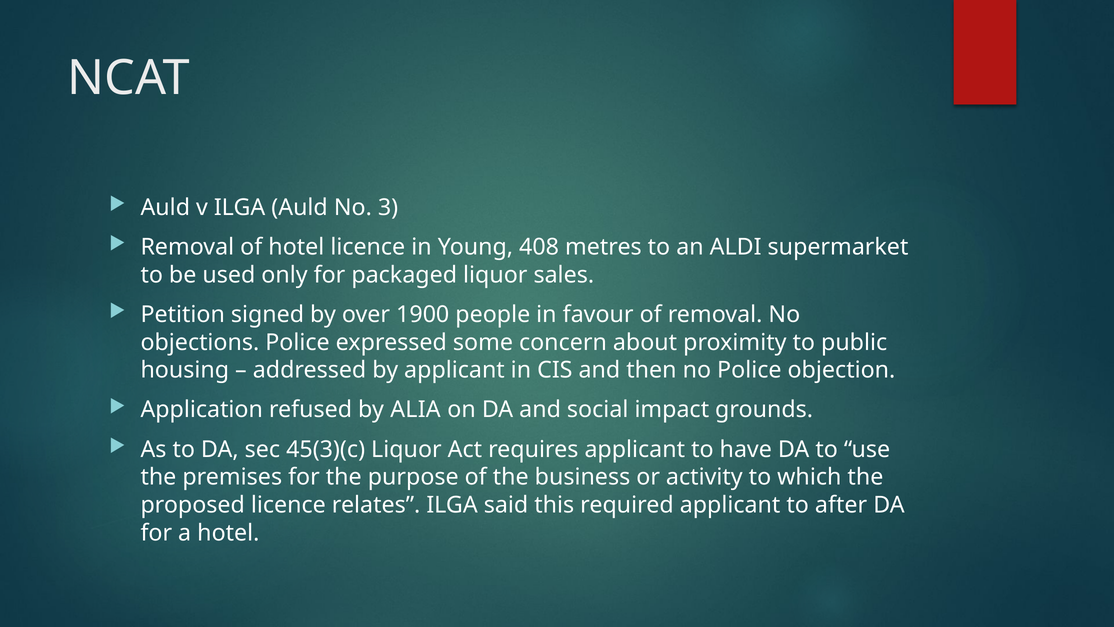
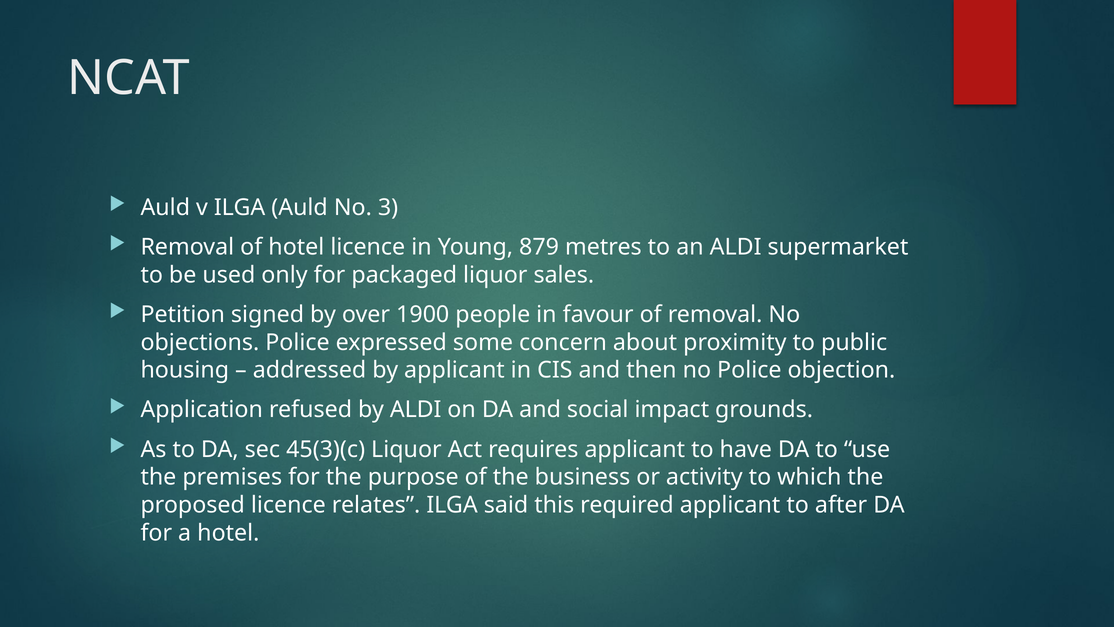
408: 408 -> 879 (539, 247)
by ALIA: ALIA -> ALDI (416, 410)
